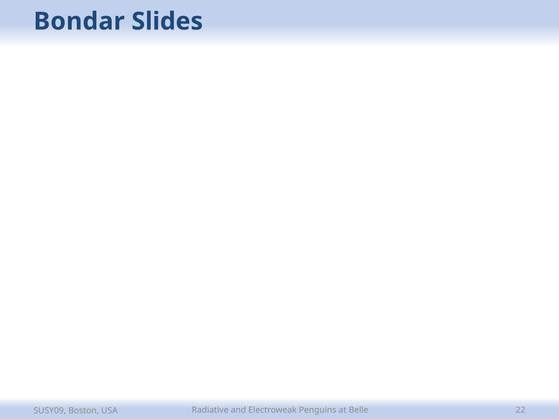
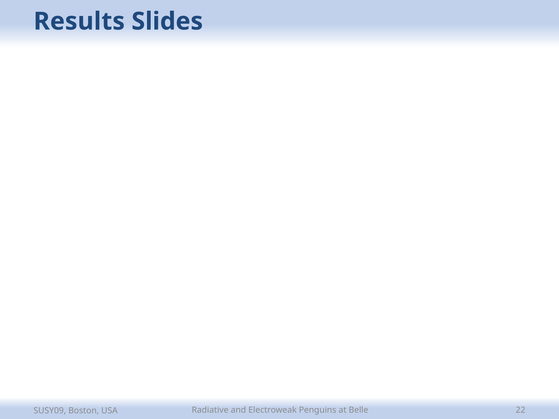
Bondar: Bondar -> Results (79, 21)
